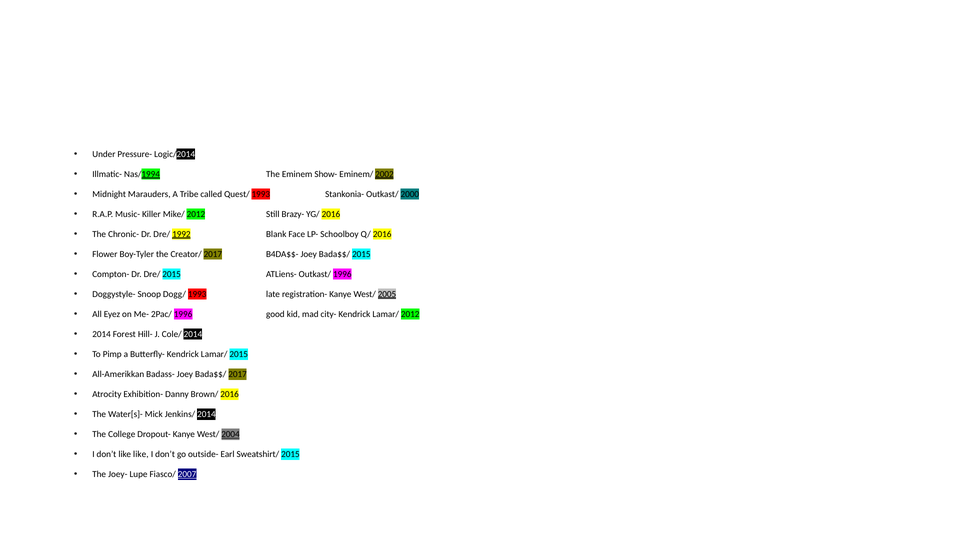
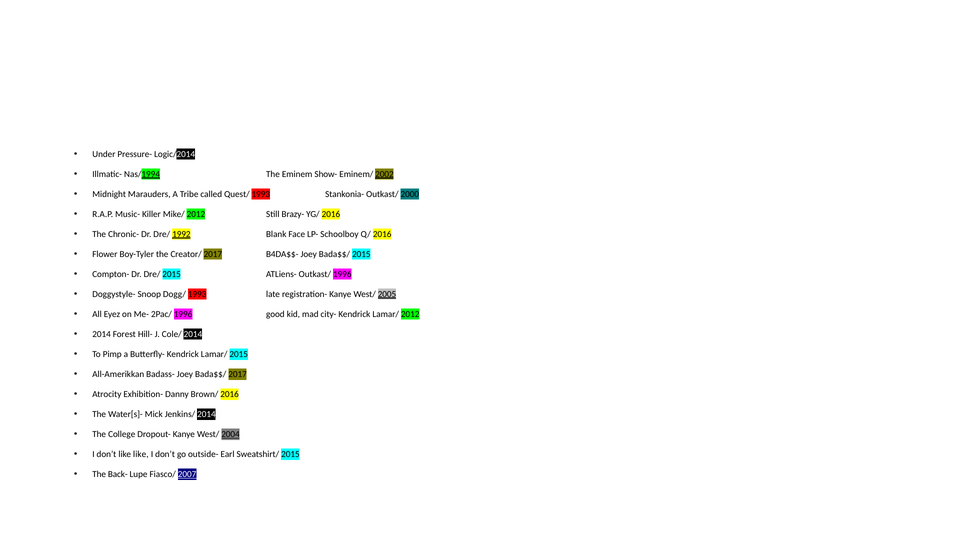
Joey-: Joey- -> Back- (118, 474)
